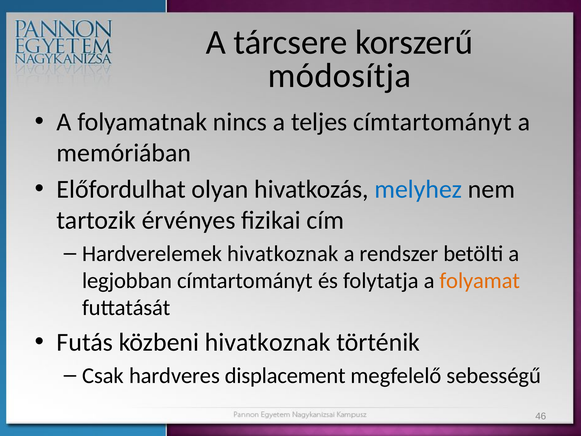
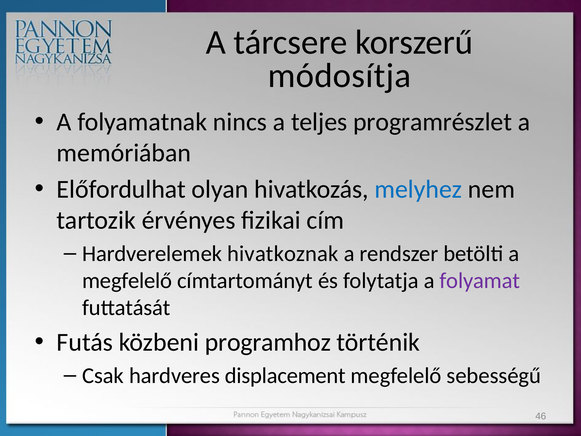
teljes címtartományt: címtartományt -> programrészlet (433, 122)
legjobban: legjobban -> megfelelő (127, 281)
folyamat colour: orange -> purple (480, 281)
közbeni hivatkoznak: hivatkoznak -> programhoz (268, 342)
